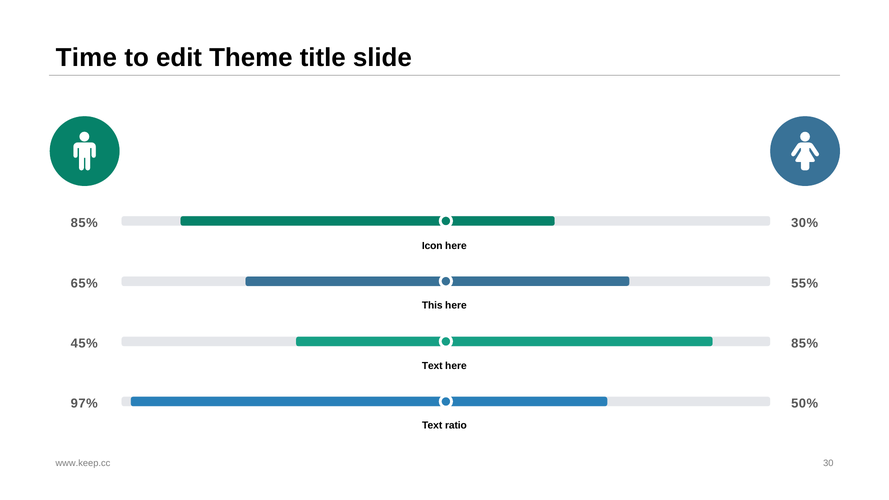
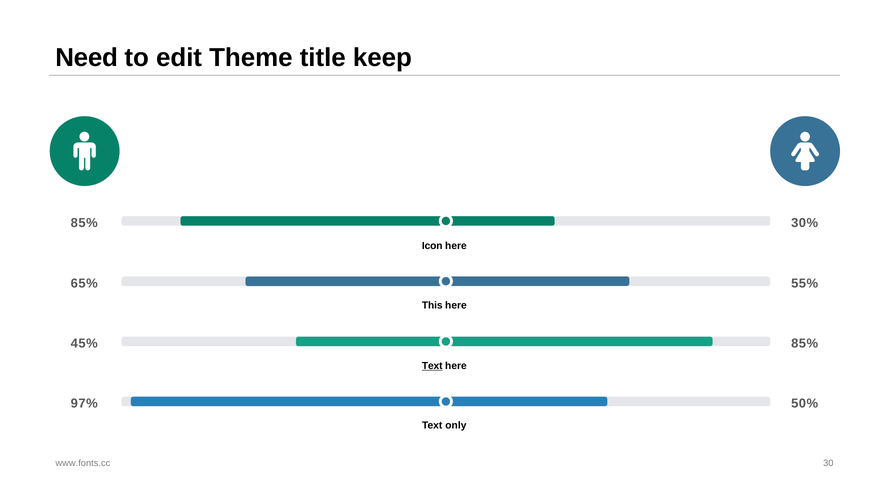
Time: Time -> Need (87, 57)
slide: slide -> keep (382, 57)
Text underline: none -> present (432, 366)
ratio: ratio -> only (456, 426)
www.keep.cc: www.keep.cc -> www.fonts.cc (83, 463)
